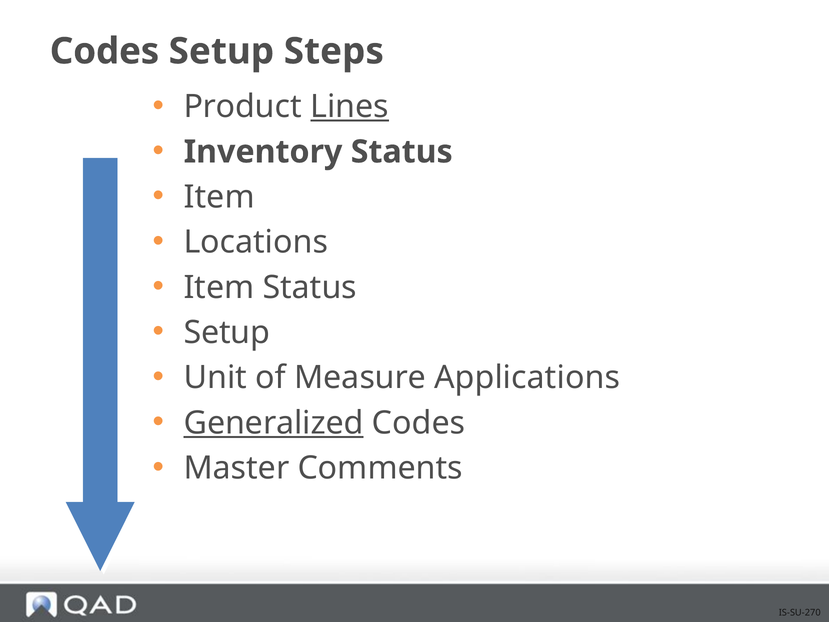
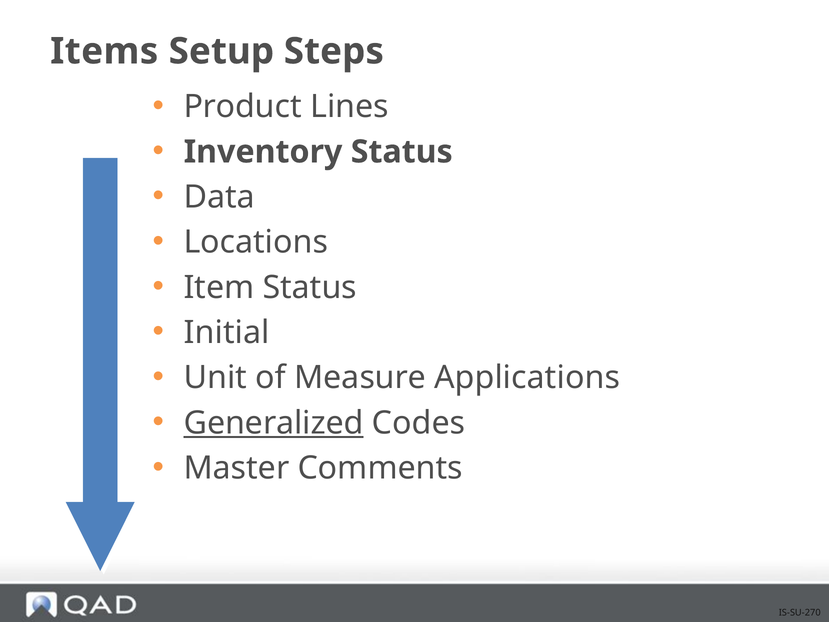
Codes: Codes -> Items (104, 51)
Lines underline: present -> none (350, 107)
Item: Item -> Data (219, 197)
Setup: Setup -> Initial (227, 332)
